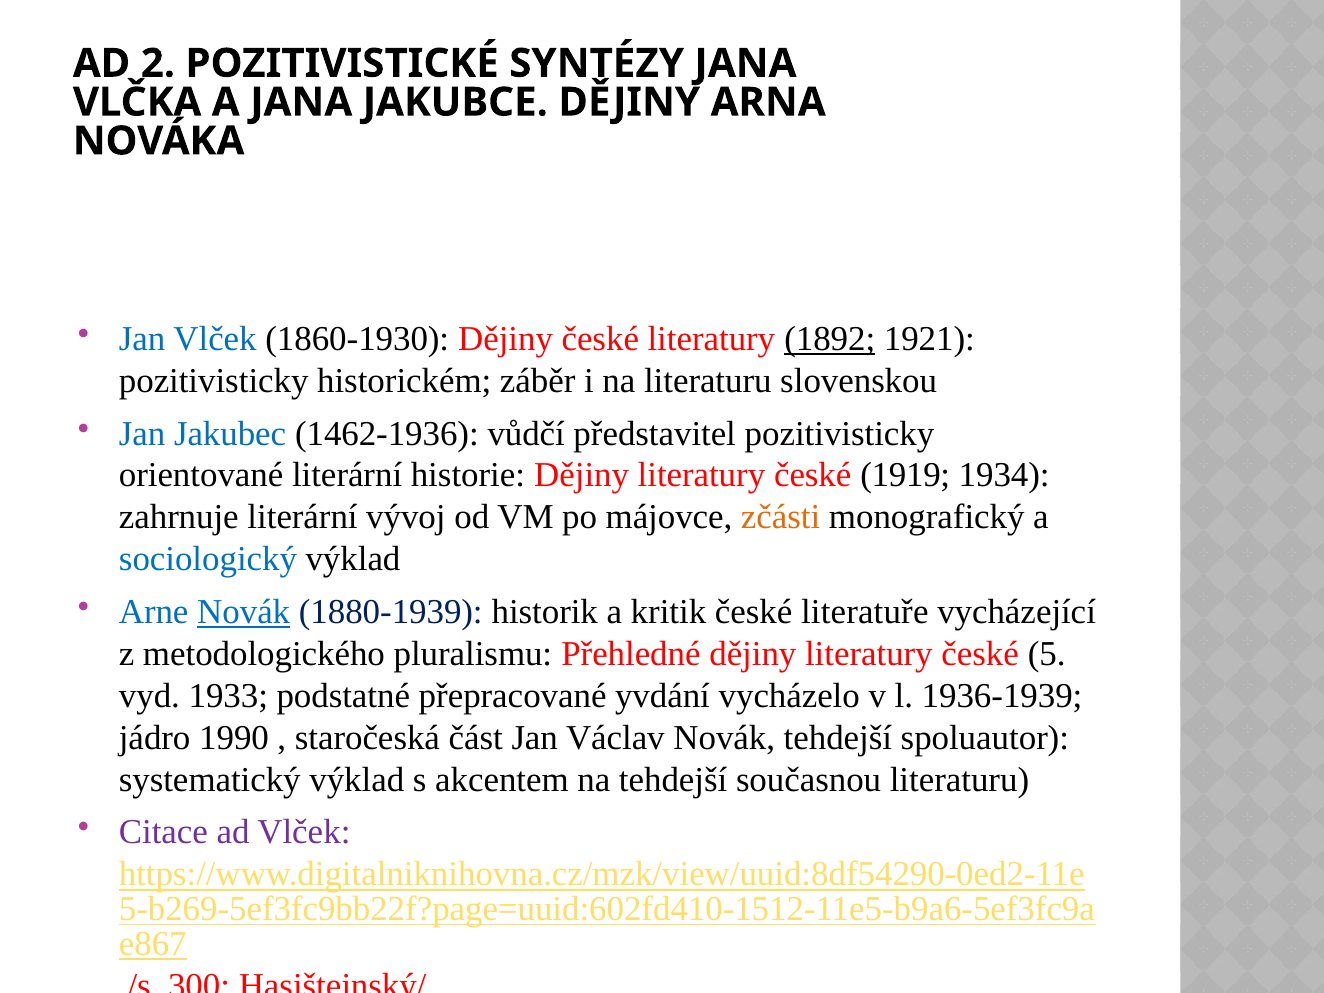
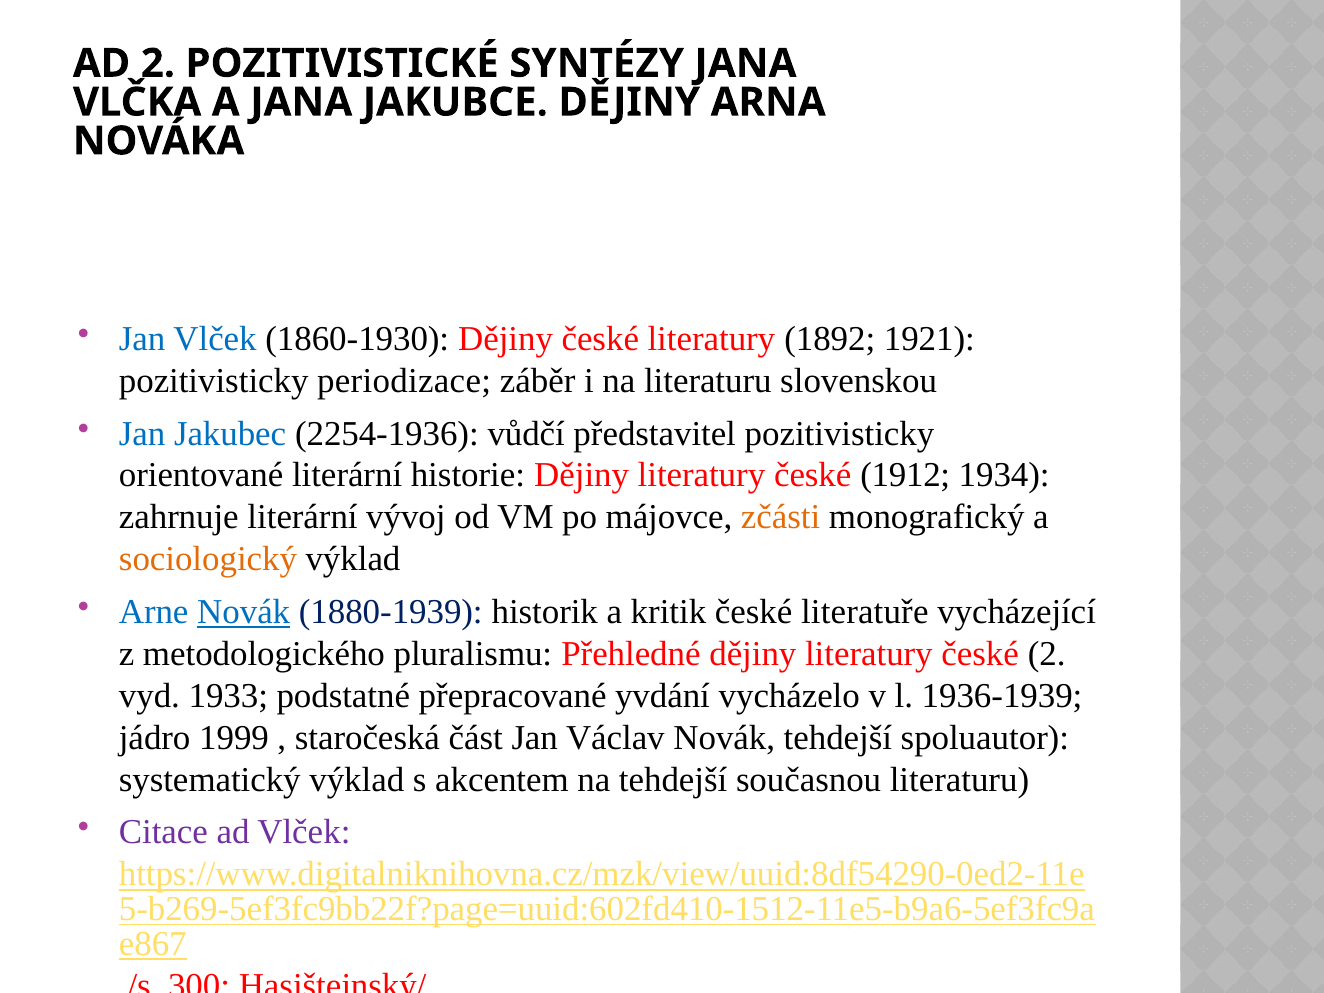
1892 underline: present -> none (830, 339)
historickém: historickém -> periodizace (404, 381)
1462-1936: 1462-1936 -> 2254-1936 (387, 434)
1919: 1919 -> 1912 (905, 475)
sociologický colour: blue -> orange (208, 559)
české 5: 5 -> 2 (1047, 654)
1990: 1990 -> 1999 (234, 738)
